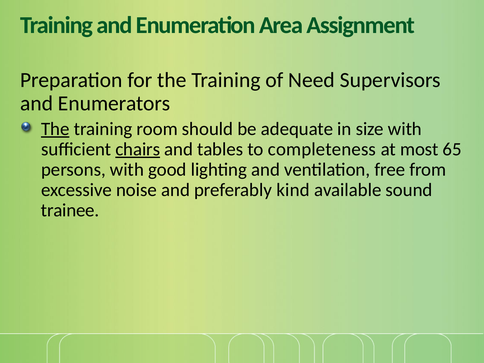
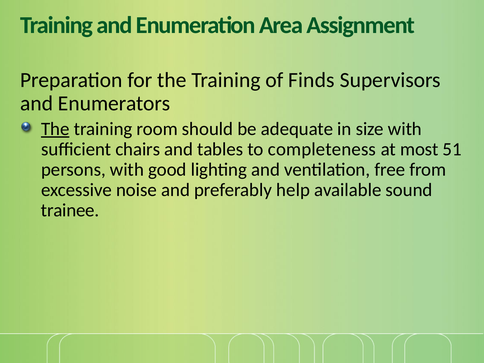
Need: Need -> Finds (311, 80)
chairs underline: present -> none (138, 149)
65: 65 -> 51 (452, 149)
kind: kind -> help (293, 190)
